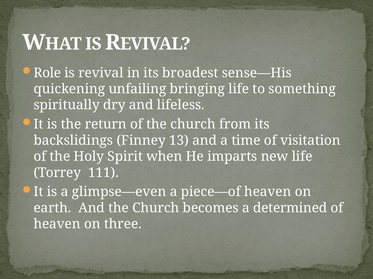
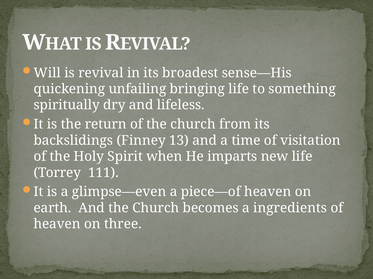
Role: Role -> Will (47, 73)
determined: determined -> ingredients (290, 208)
